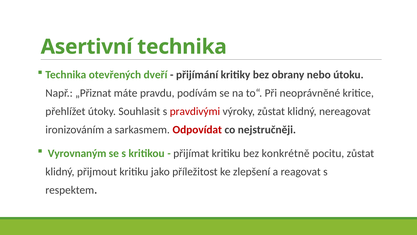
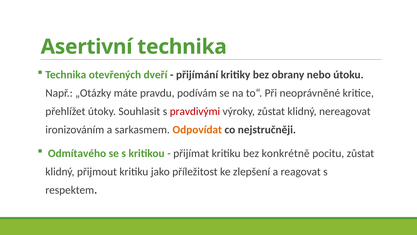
„Přiznat: „Přiznat -> „Otázky (93, 93)
Odpovídat colour: red -> orange (197, 129)
Vyrovnaným: Vyrovnaným -> Odmítavého (77, 153)
